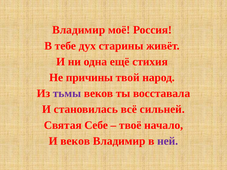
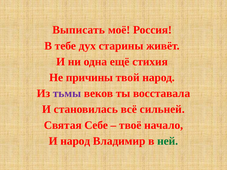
Владимир: Владимир -> Выписать (79, 30)
И веков: веков -> народ (75, 141)
ней colour: purple -> green (168, 141)
